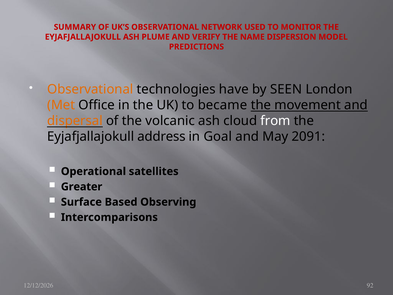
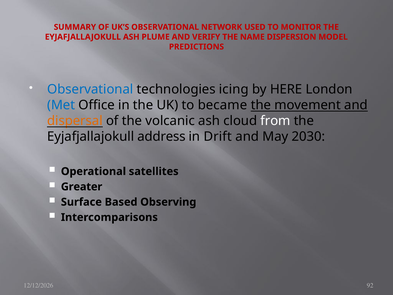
Observational colour: orange -> blue (90, 89)
have: have -> icing (234, 89)
SEEN: SEEN -> HERE (286, 89)
Met colour: orange -> blue (61, 105)
Goal: Goal -> Drift (218, 137)
2091: 2091 -> 2030 (308, 137)
